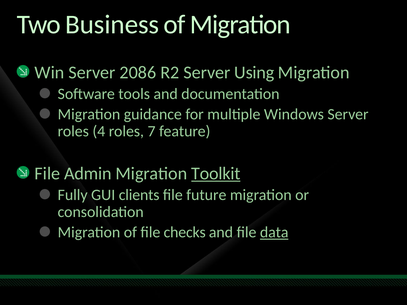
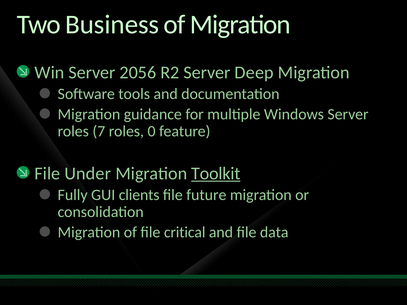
2086: 2086 -> 2056 (138, 73)
Using: Using -> Deep (254, 73)
4: 4 -> 7 (99, 131)
7: 7 -> 0 (152, 131)
Admin: Admin -> Under (88, 174)
checks: checks -> critical (185, 233)
data underline: present -> none (274, 233)
